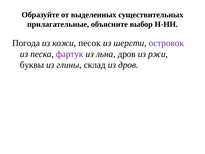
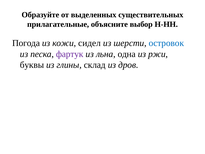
песок: песок -> сидел (90, 43)
островок colour: purple -> blue (166, 43)
льна дров: дров -> одна (127, 54)
